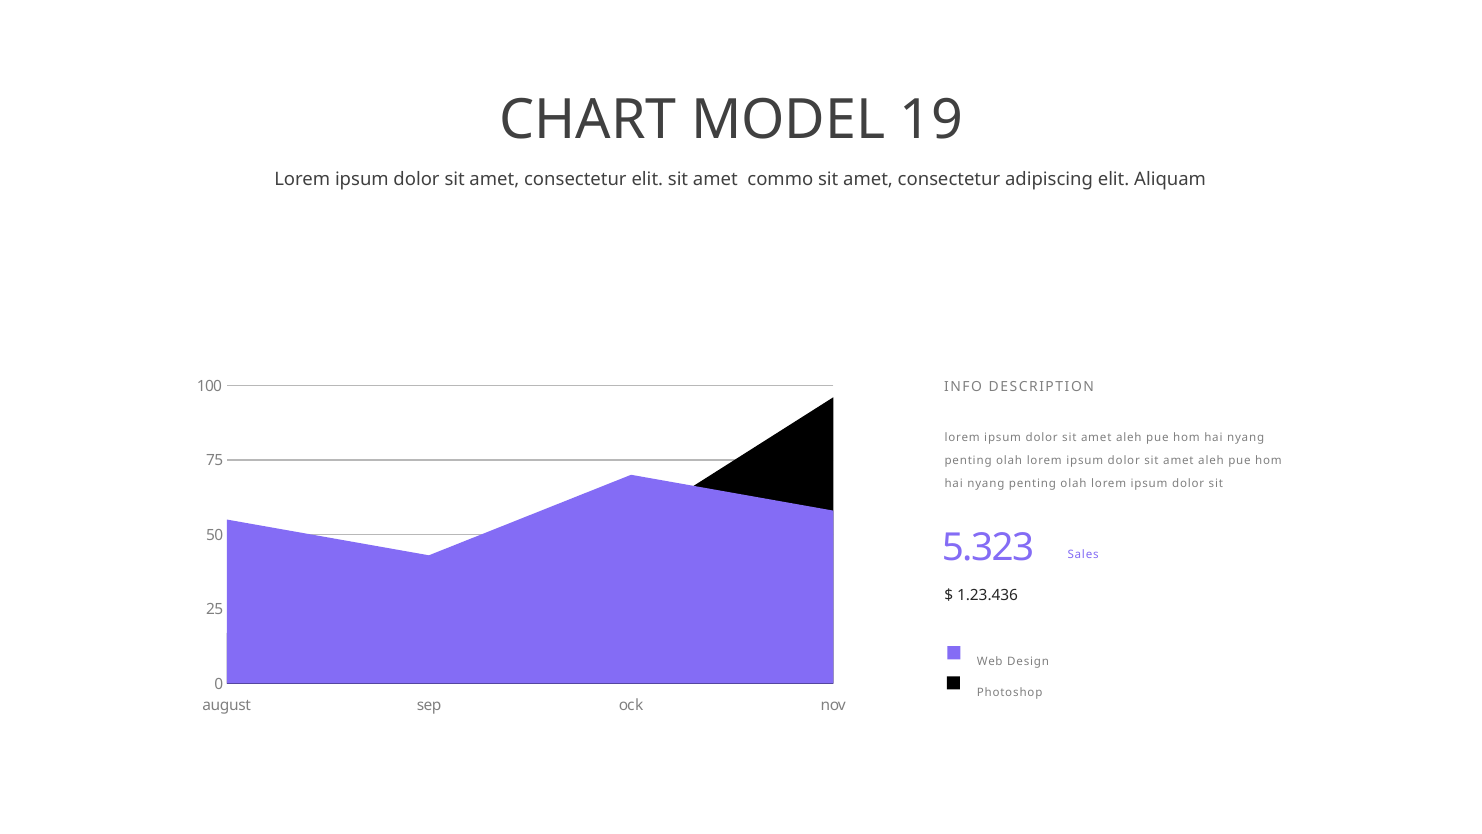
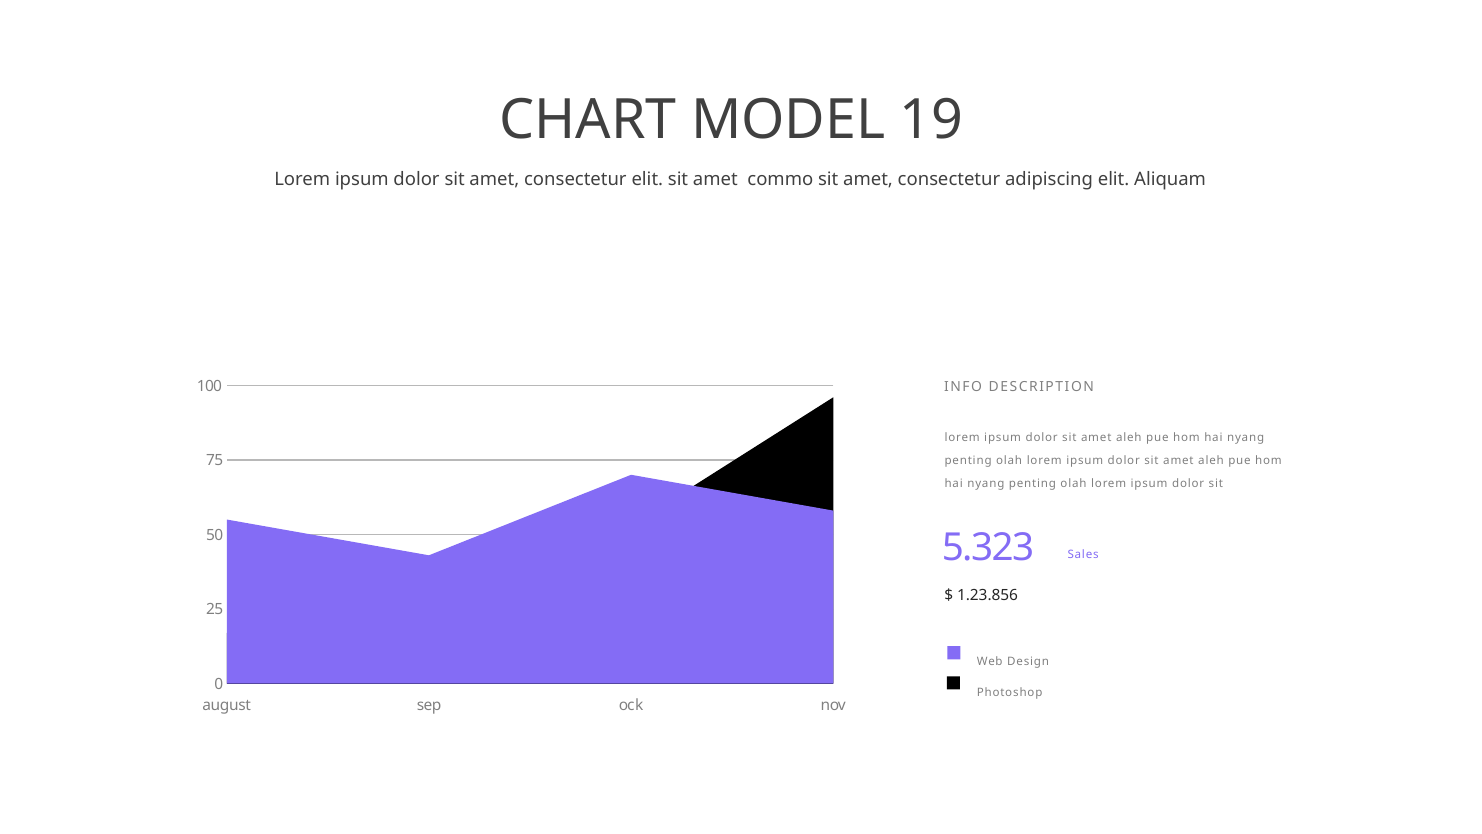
1.23.436: 1.23.436 -> 1.23.856 (988, 595)
